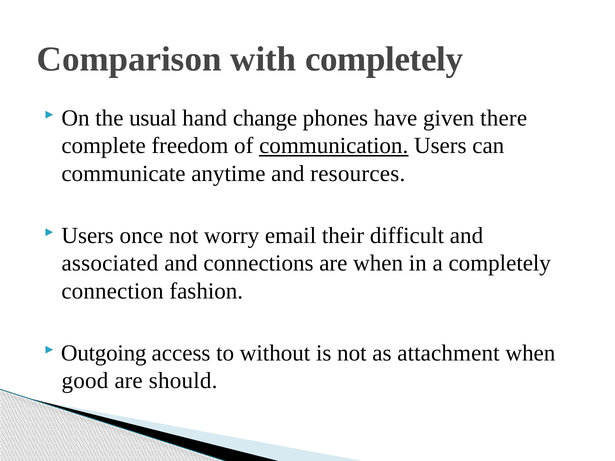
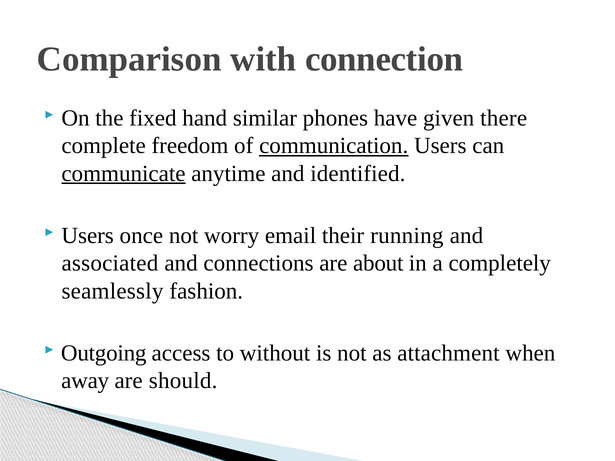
with completely: completely -> connection (384, 59)
usual: usual -> fixed (153, 118)
change: change -> similar (265, 118)
communicate underline: none -> present (123, 174)
resources: resources -> identified (358, 174)
difficult: difficult -> running (407, 236)
are when: when -> about (378, 263)
connection: connection -> seamlessly (112, 291)
good: good -> away (85, 381)
